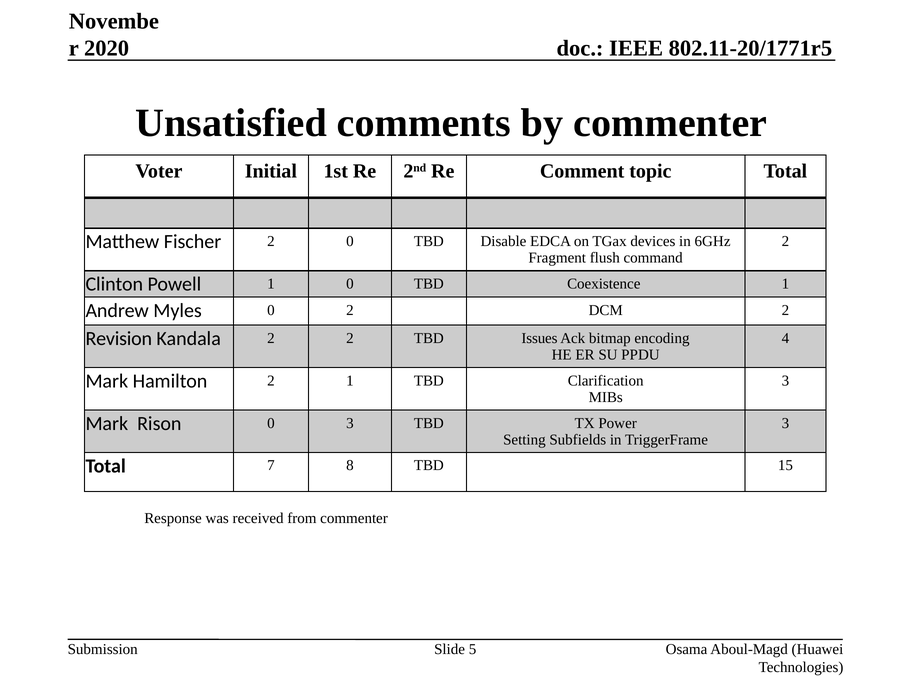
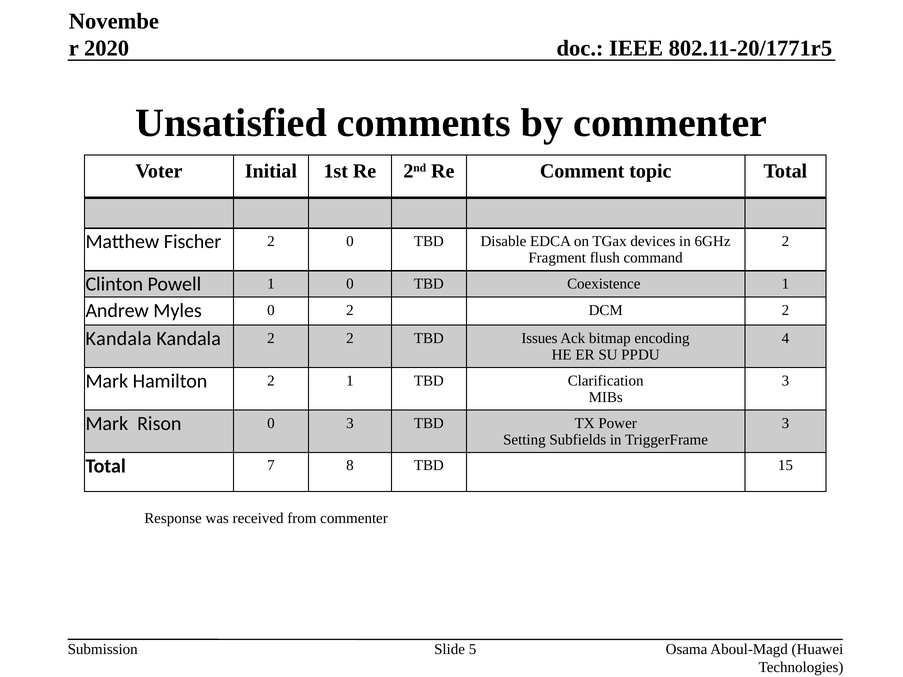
Revision: Revision -> Kandala (119, 339)
